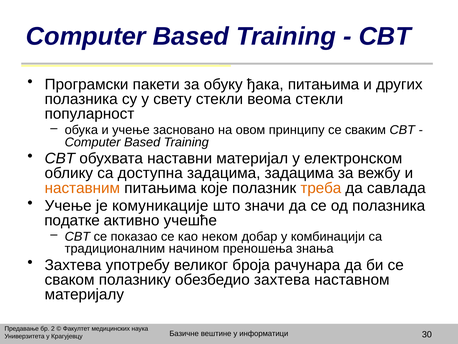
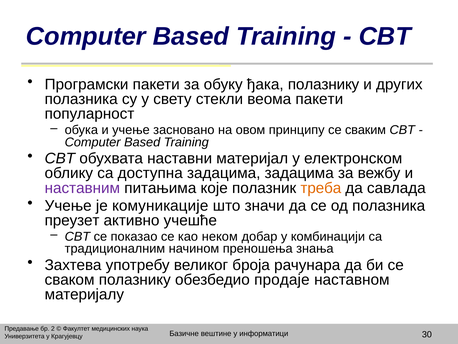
ђака питањима: питањима -> полазнику (324, 84)
веома стекли: стекли -> пакети (319, 99)
наставним colour: orange -> purple (82, 188)
податке: податке -> преузет (72, 220)
обезбедио захтева: захтева -> продаје (282, 279)
